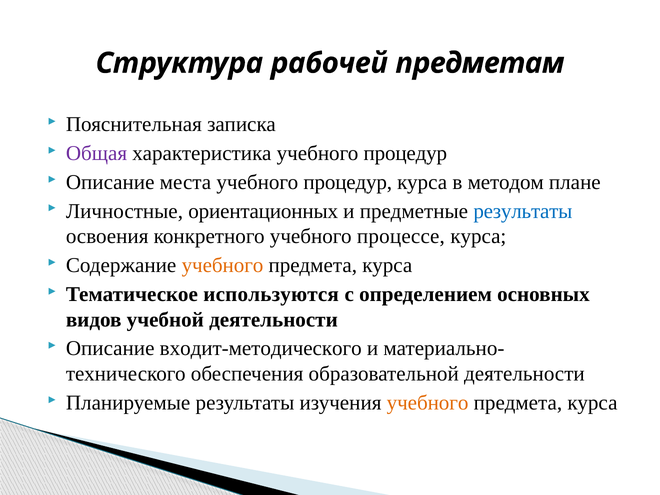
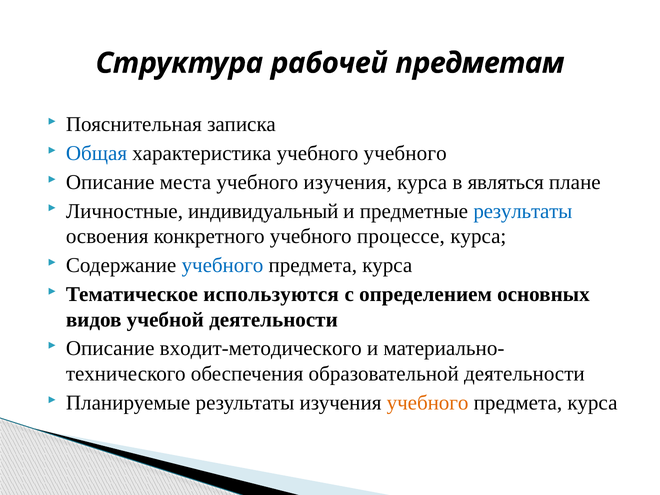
Общая colour: purple -> blue (96, 153)
характеристика учебного процедур: процедур -> учебного (405, 153)
места учебного процедур: процедур -> изучения (348, 182)
методом: методом -> являться (506, 182)
ориентационных: ориентационных -> индивидуальный (263, 211)
учебного colour: orange -> blue (223, 265)
